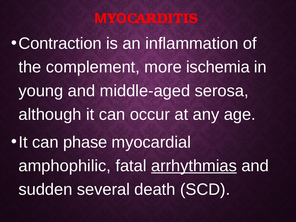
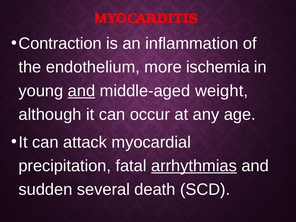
complement: complement -> endothelium (93, 67)
and underline: none -> present (81, 91)
serosa: serosa -> weight (222, 91)
phase: phase -> attack (85, 142)
amphophilic: amphophilic -> precipitation (65, 166)
